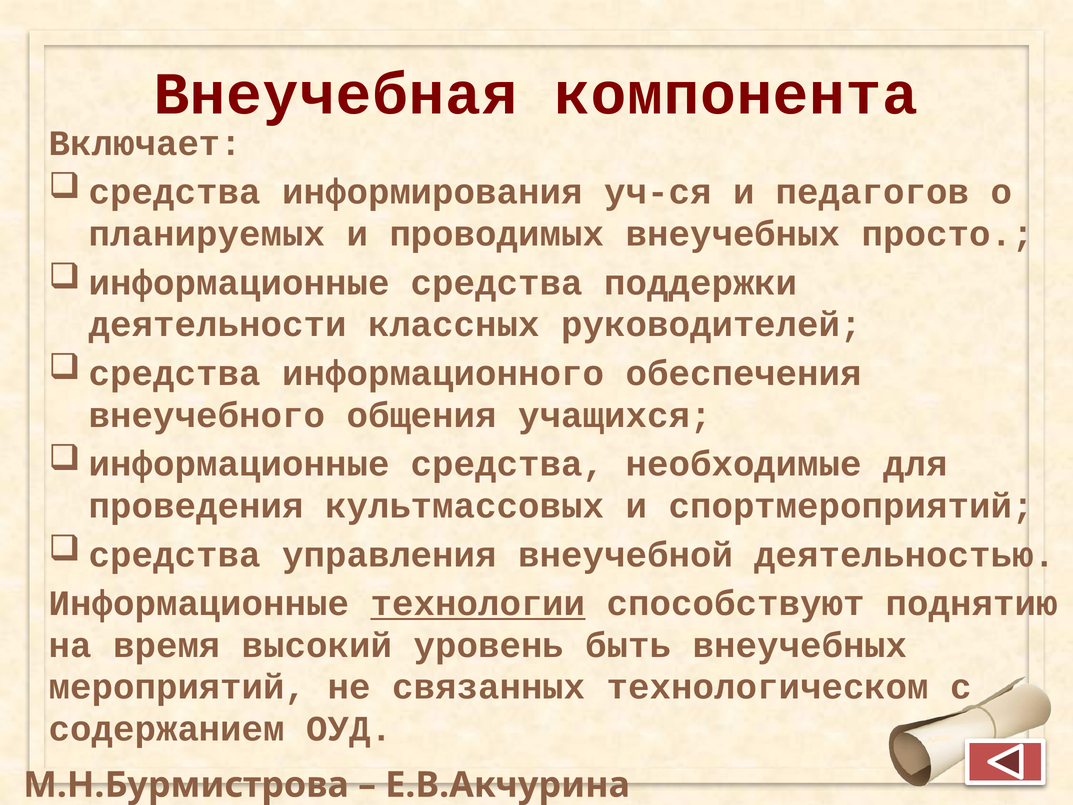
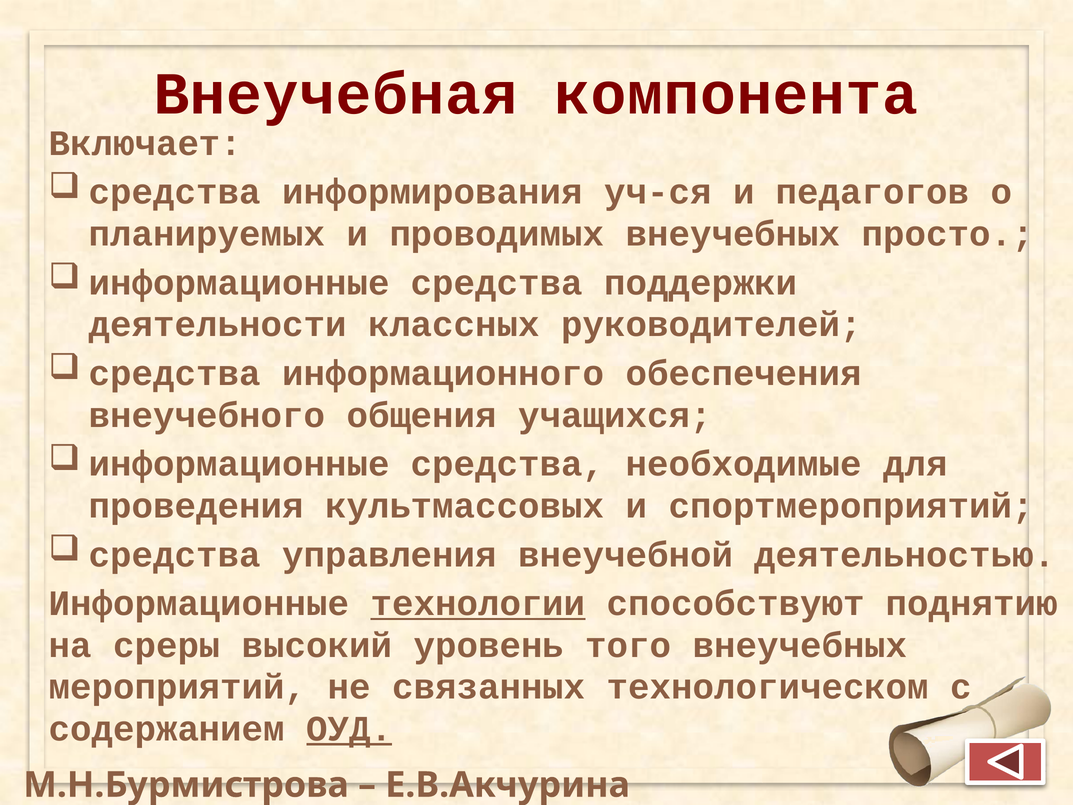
время: время -> среры (167, 645)
быть: быть -> того (628, 645)
ОУД underline: none -> present (349, 729)
